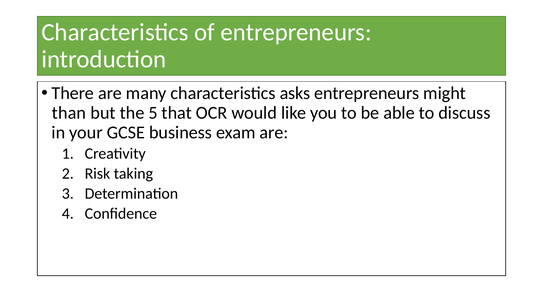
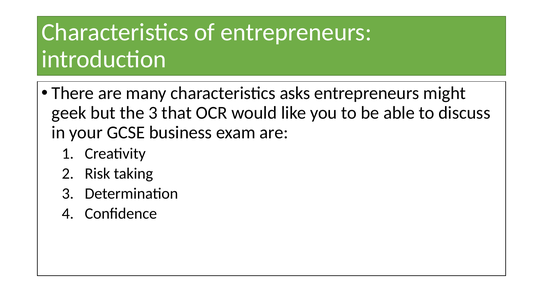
than: than -> geek (69, 113)
the 5: 5 -> 3 (153, 113)
